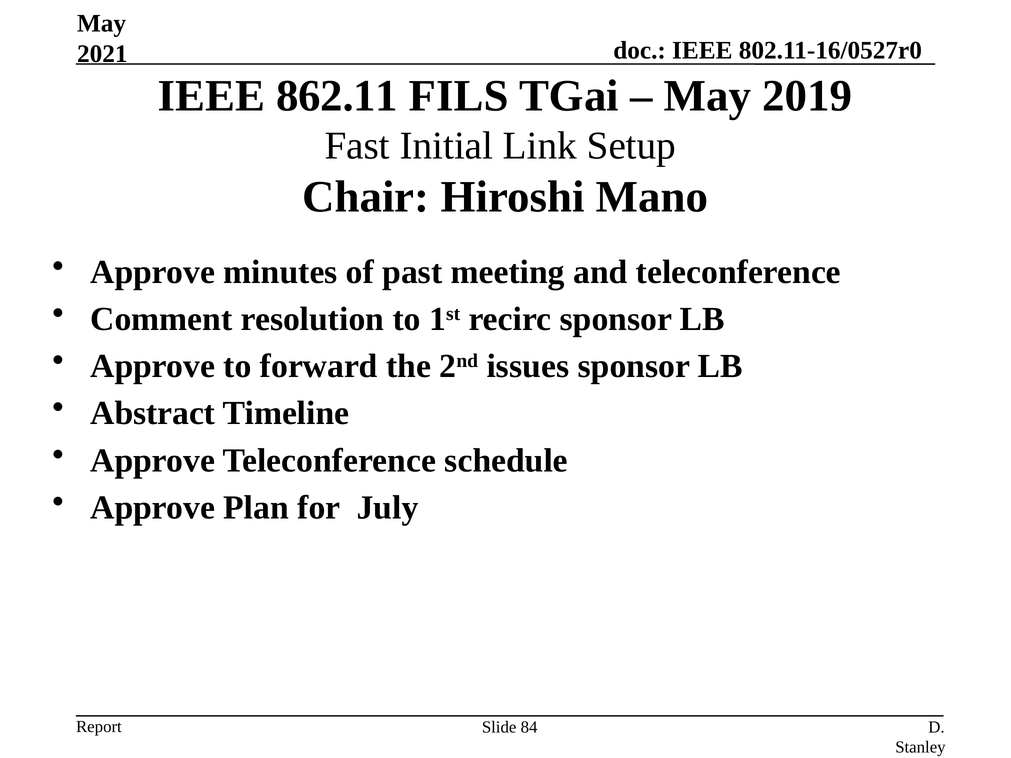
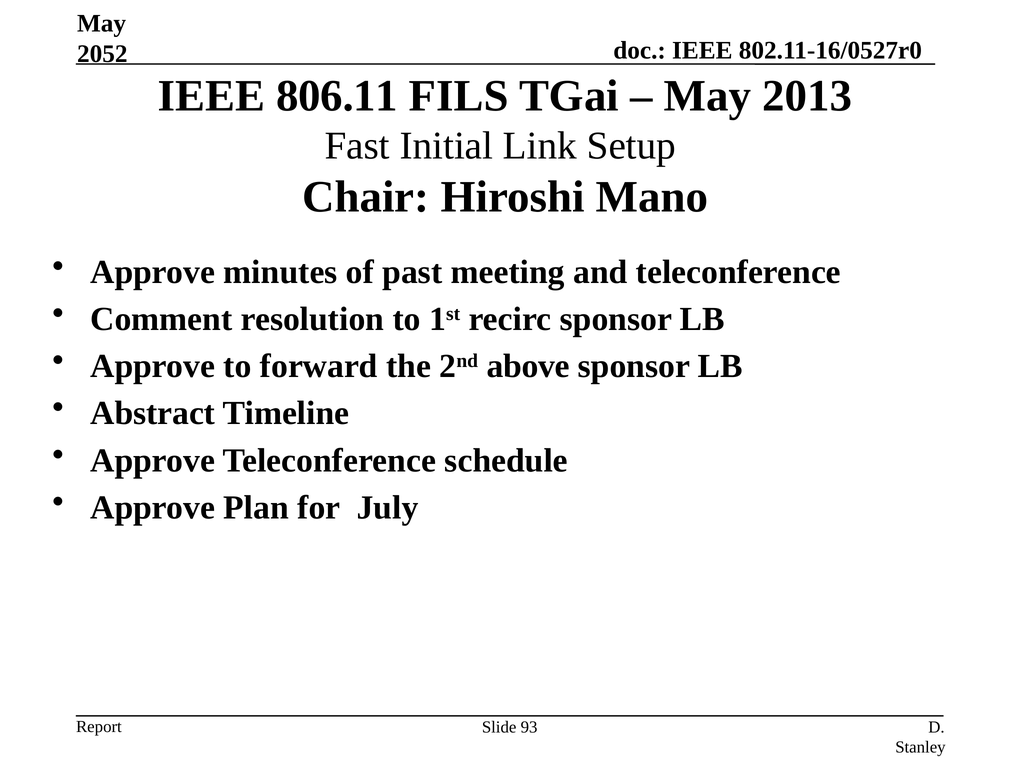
2021: 2021 -> 2052 (102, 54)
862.11: 862.11 -> 806.11 (337, 96)
2019: 2019 -> 2013 (807, 96)
issues: issues -> above (528, 366)
84: 84 -> 93 (529, 727)
